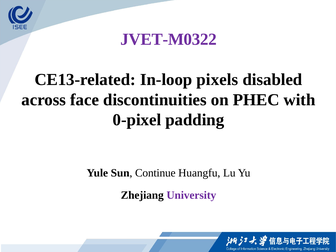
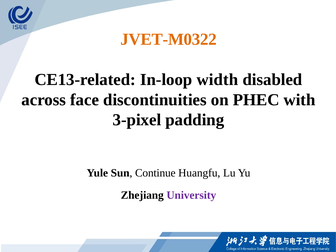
JVET-M0322 colour: purple -> orange (169, 39)
pixels: pixels -> width (217, 80)
0-pixel: 0-pixel -> 3-pixel (137, 120)
